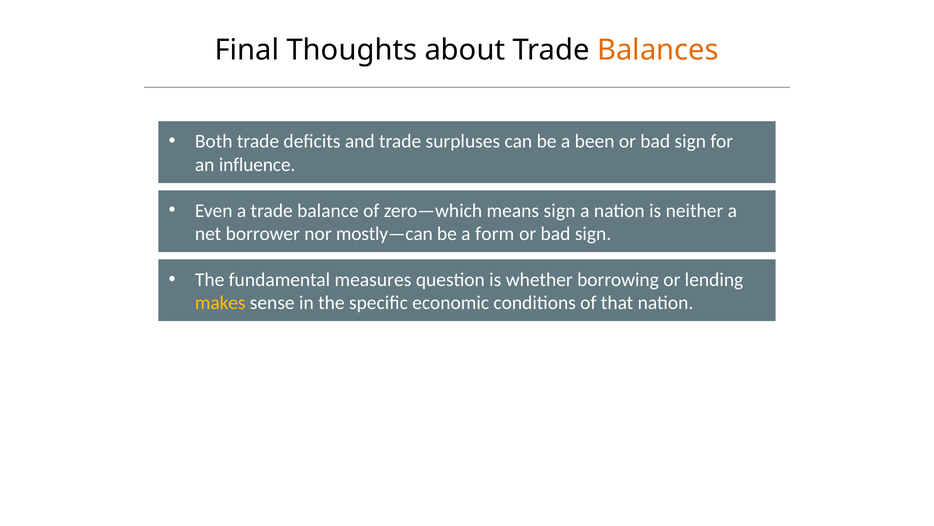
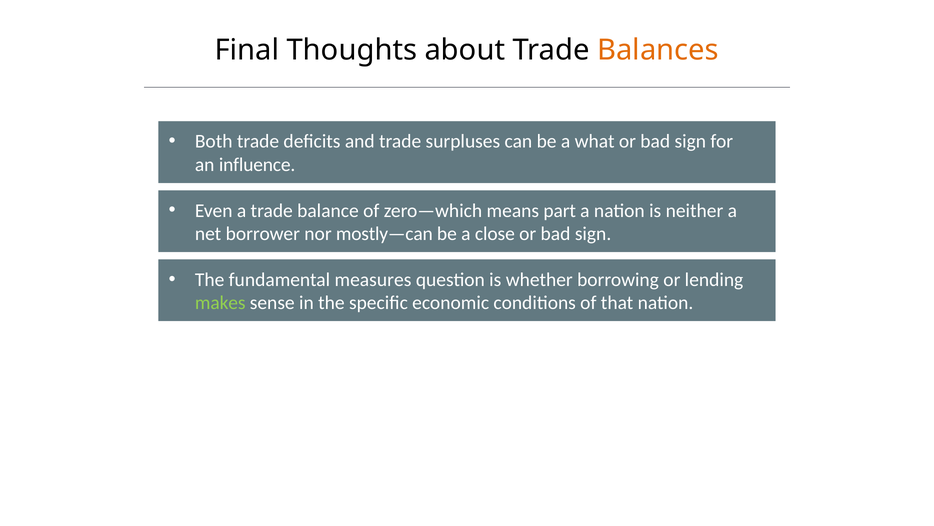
been: been -> what (595, 141)
means sign: sign -> part (560, 210)
form: form -> close (495, 234)
makes colour: yellow -> light green (220, 303)
